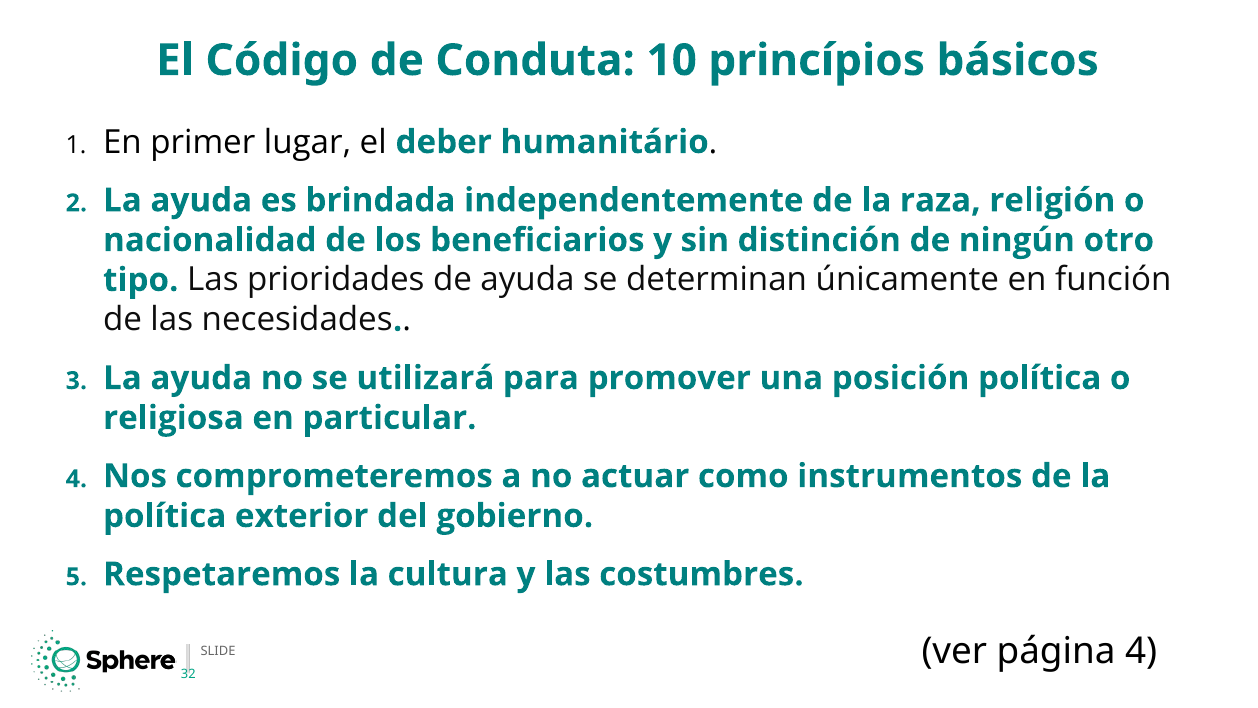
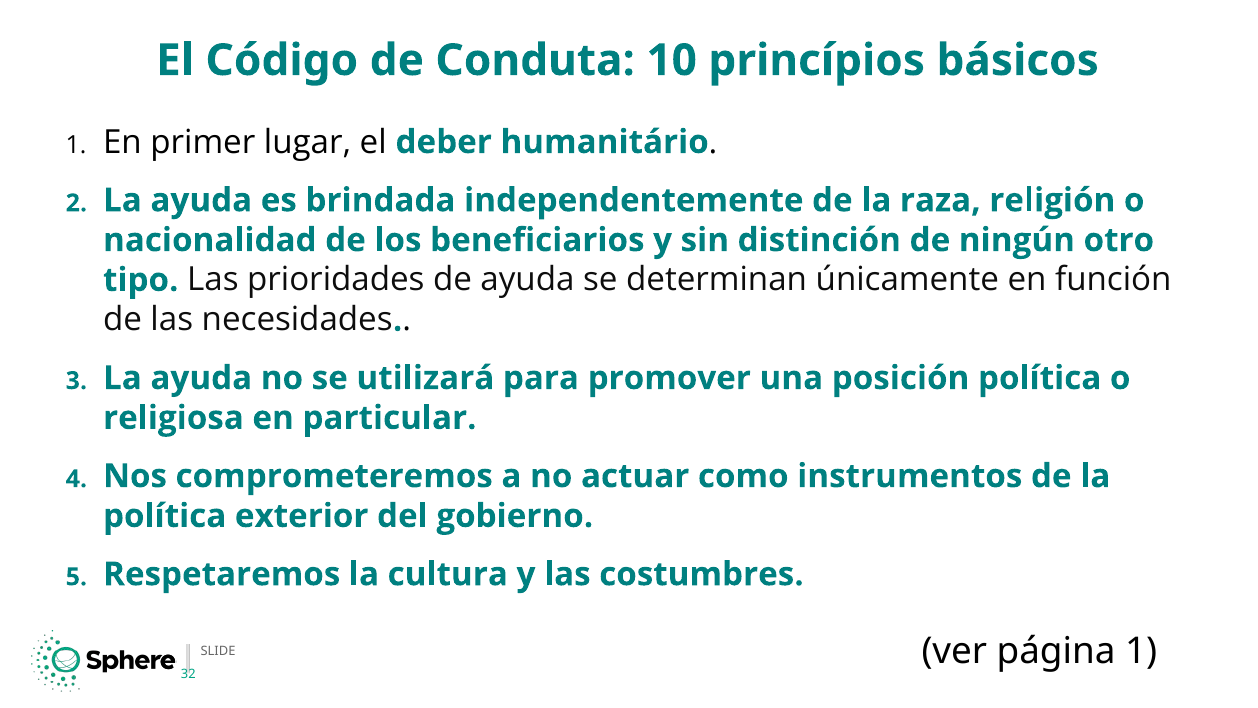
página 4: 4 -> 1 (1141, 651)
